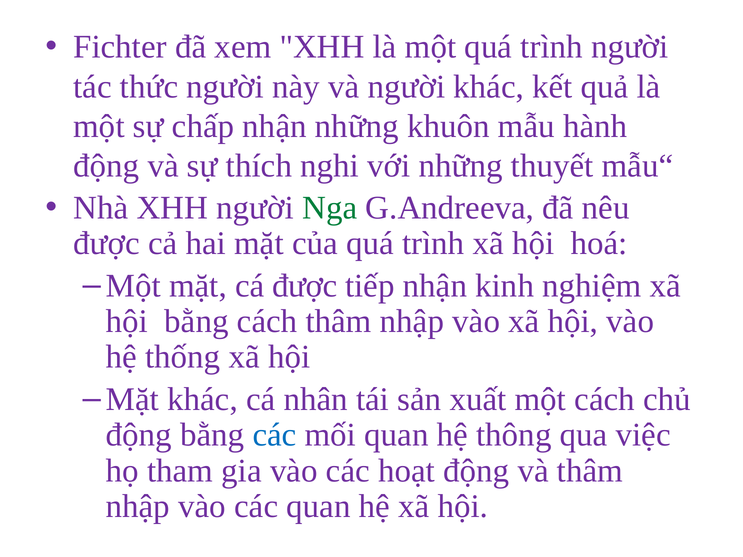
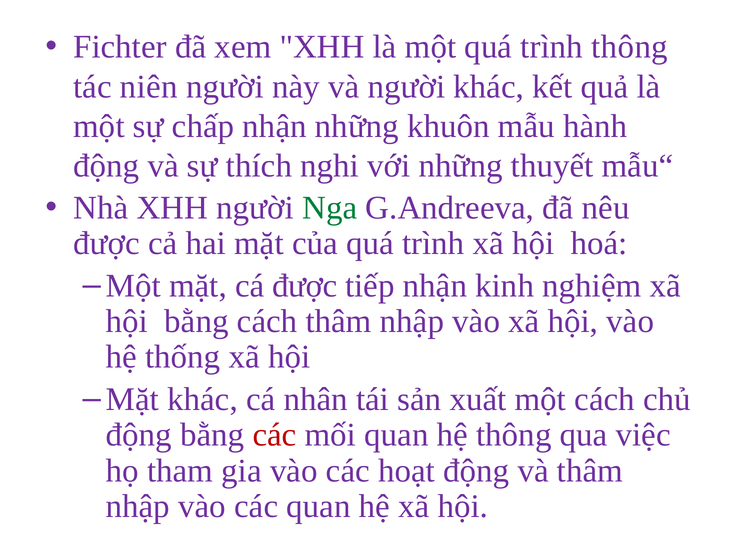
trình người: người -> thông (630, 47)
thức: thức -> niên (149, 87)
các colour: blue -> red (274, 435)
